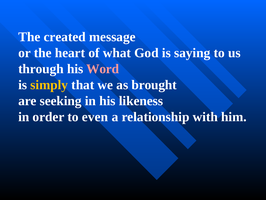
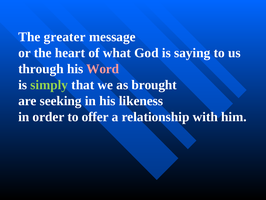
created: created -> greater (65, 37)
simply colour: yellow -> light green (49, 85)
even: even -> offer (95, 117)
